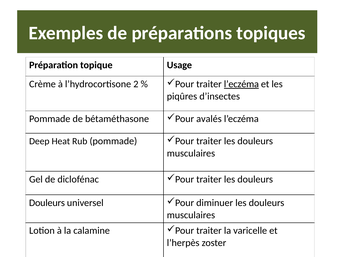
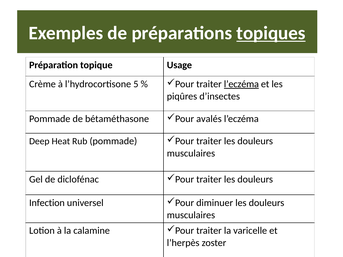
topiques underline: none -> present (271, 33)
2: 2 -> 5 (136, 84)
Douleurs: Douleurs -> Infection (47, 203)
